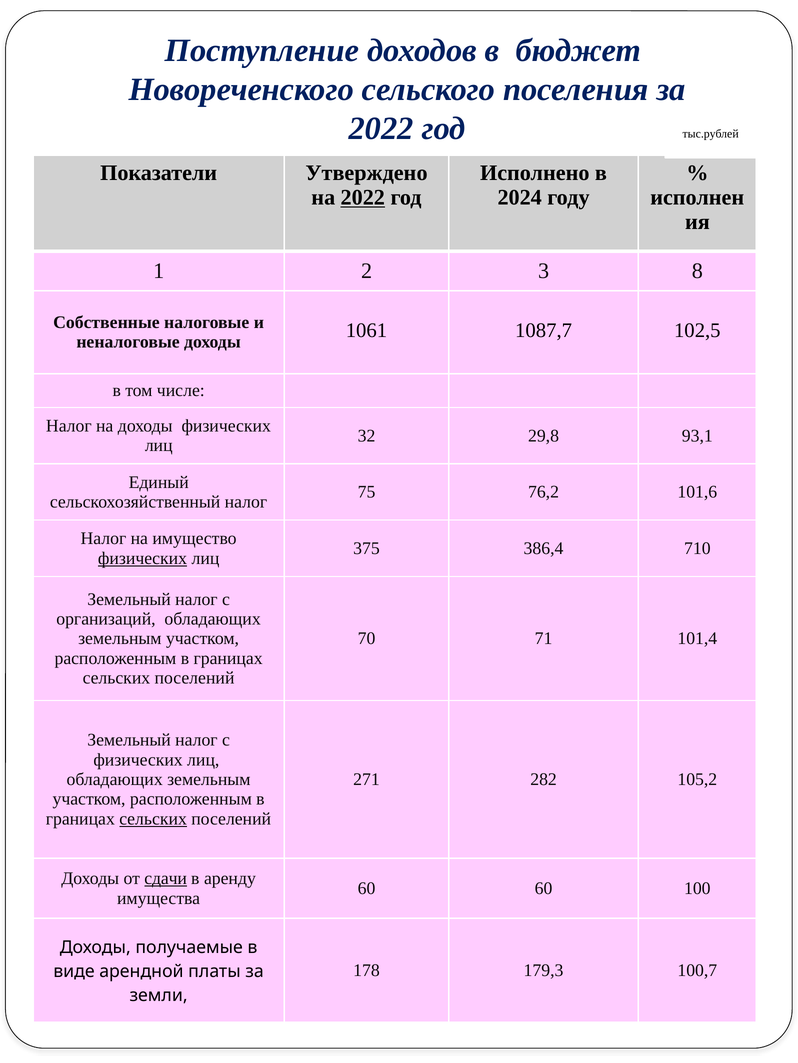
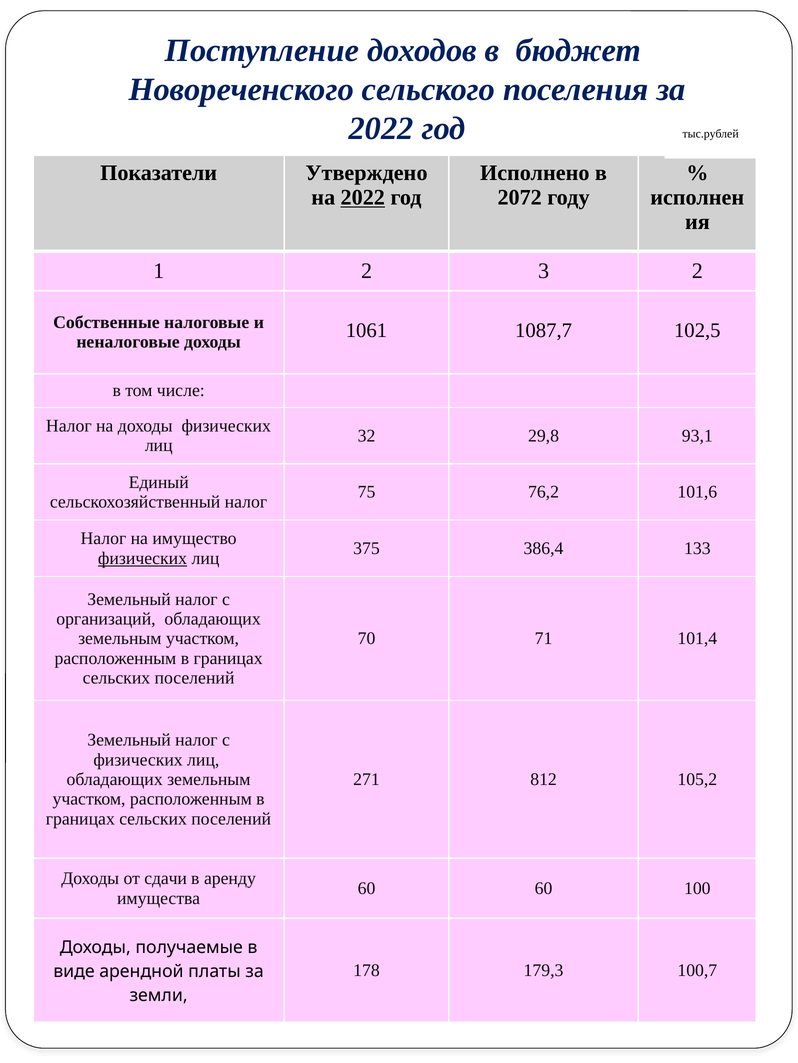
2024: 2024 -> 2072 (520, 198)
3 8: 8 -> 2 (697, 271)
710: 710 -> 133 (697, 549)
282: 282 -> 812 (544, 780)
сельских underline: present -> none (153, 820)
сдачи underline: present -> none (166, 879)
